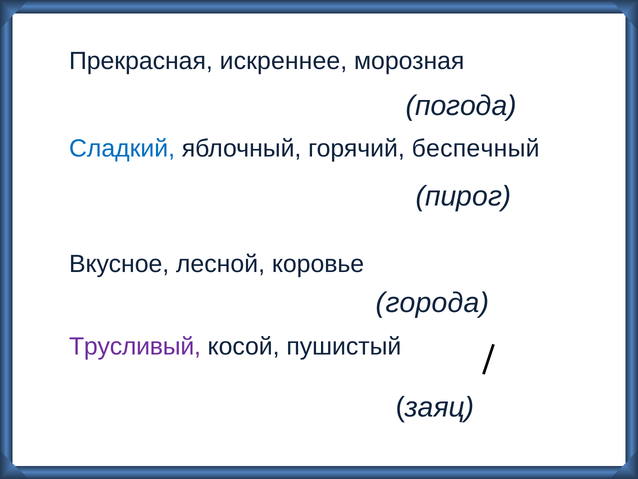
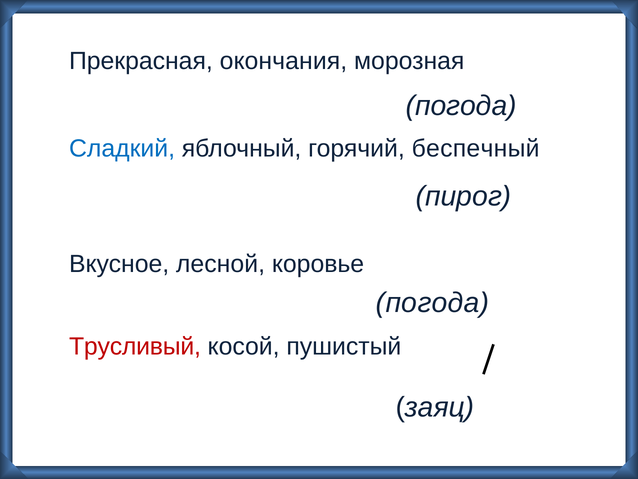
искреннее: искреннее -> окончания (283, 61)
города: города -> погода (433, 303)
Трусливый colour: purple -> red (135, 346)
